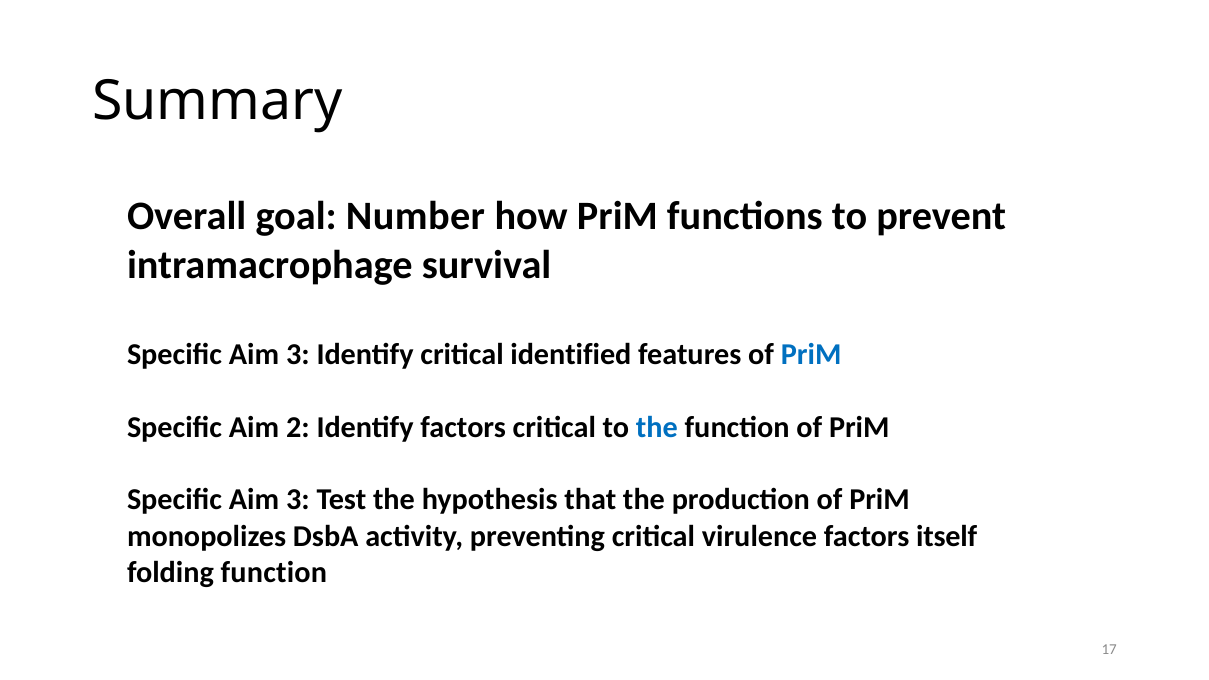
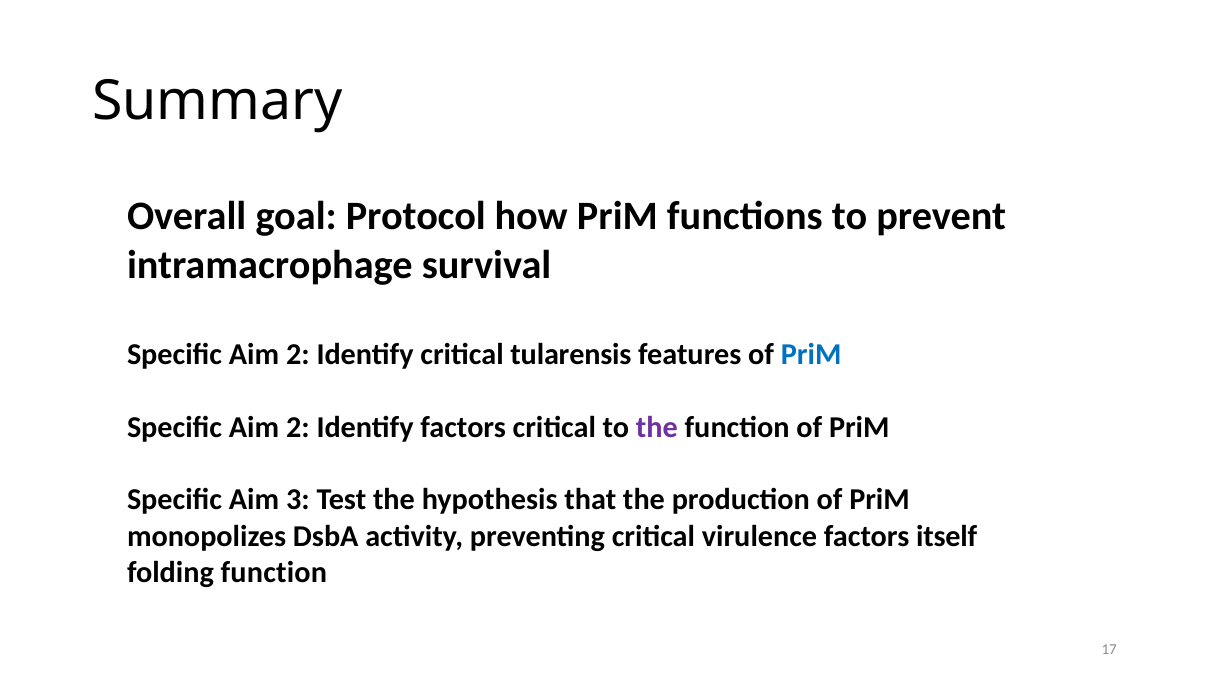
Number: Number -> Protocol (416, 216)
3: 3 -> 2 (298, 355)
identified: identified -> tularensis (571, 355)
the colour: blue -> purple (657, 427)
